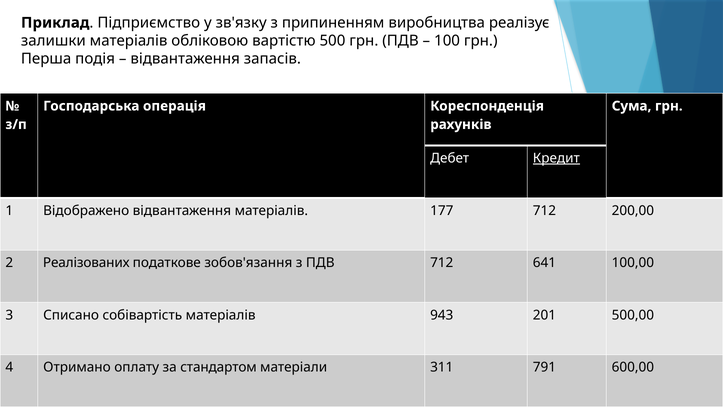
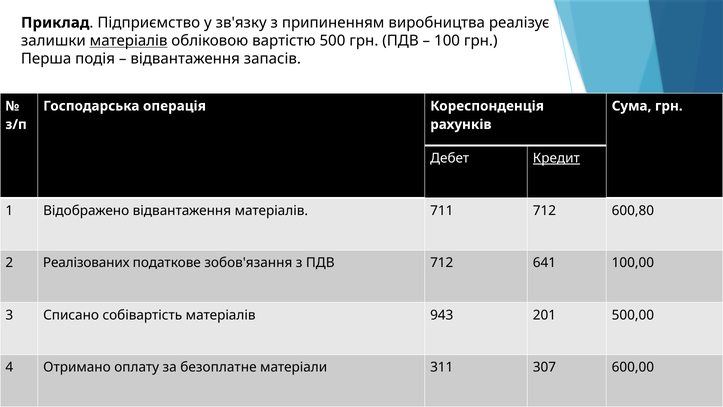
матеріалів underline: none -> present (129, 41)
177: 177 -> 711 (442, 210)
200,00: 200,00 -> 600,80 (633, 210)
стандартом: стандартом -> безоплатне (218, 367)
791: 791 -> 307 (544, 367)
